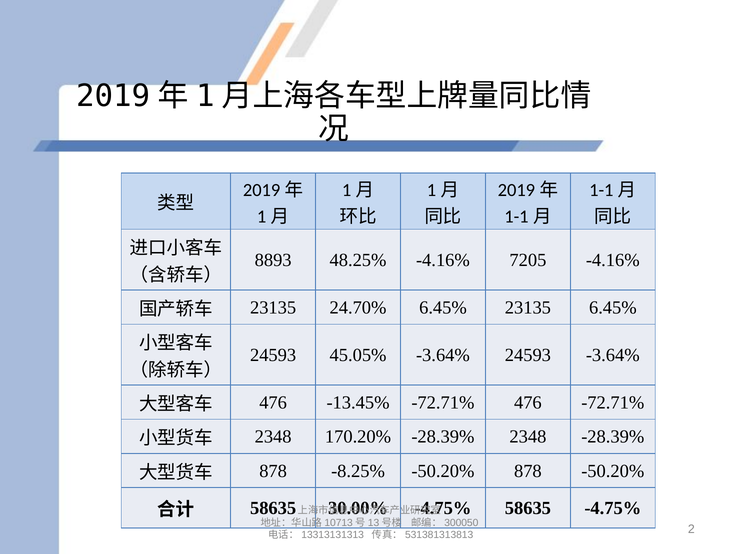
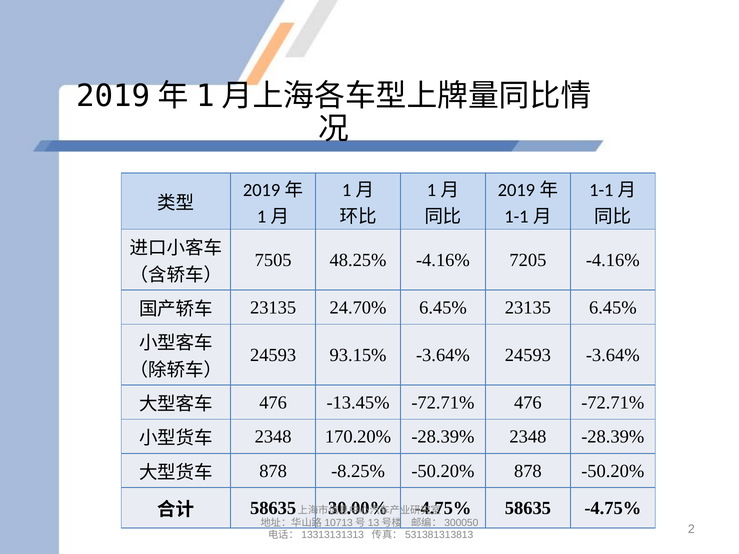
8893: 8893 -> 7505 (273, 260)
45.05%: 45.05% -> 93.15% (358, 355)
